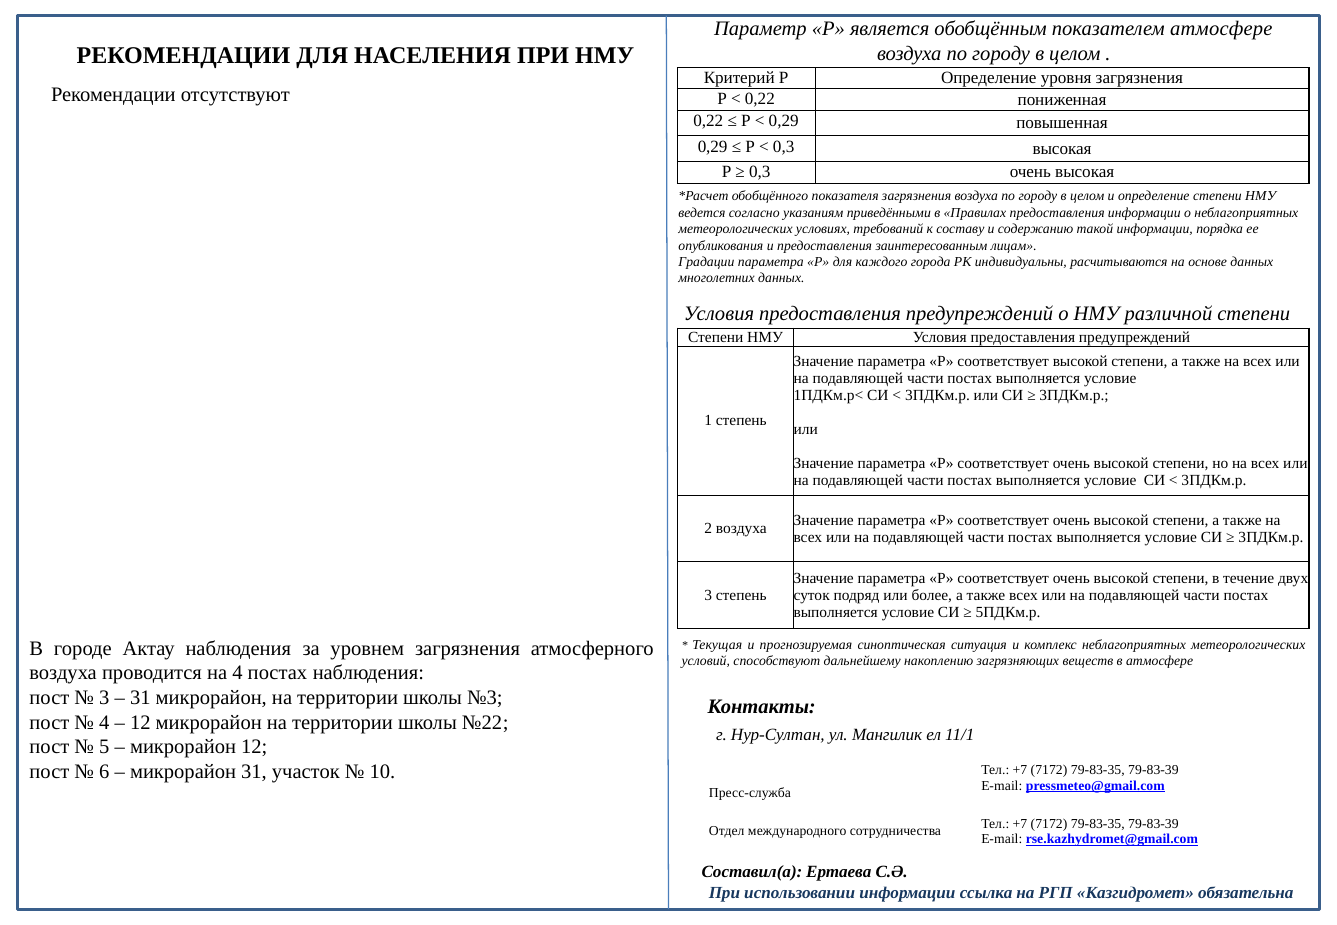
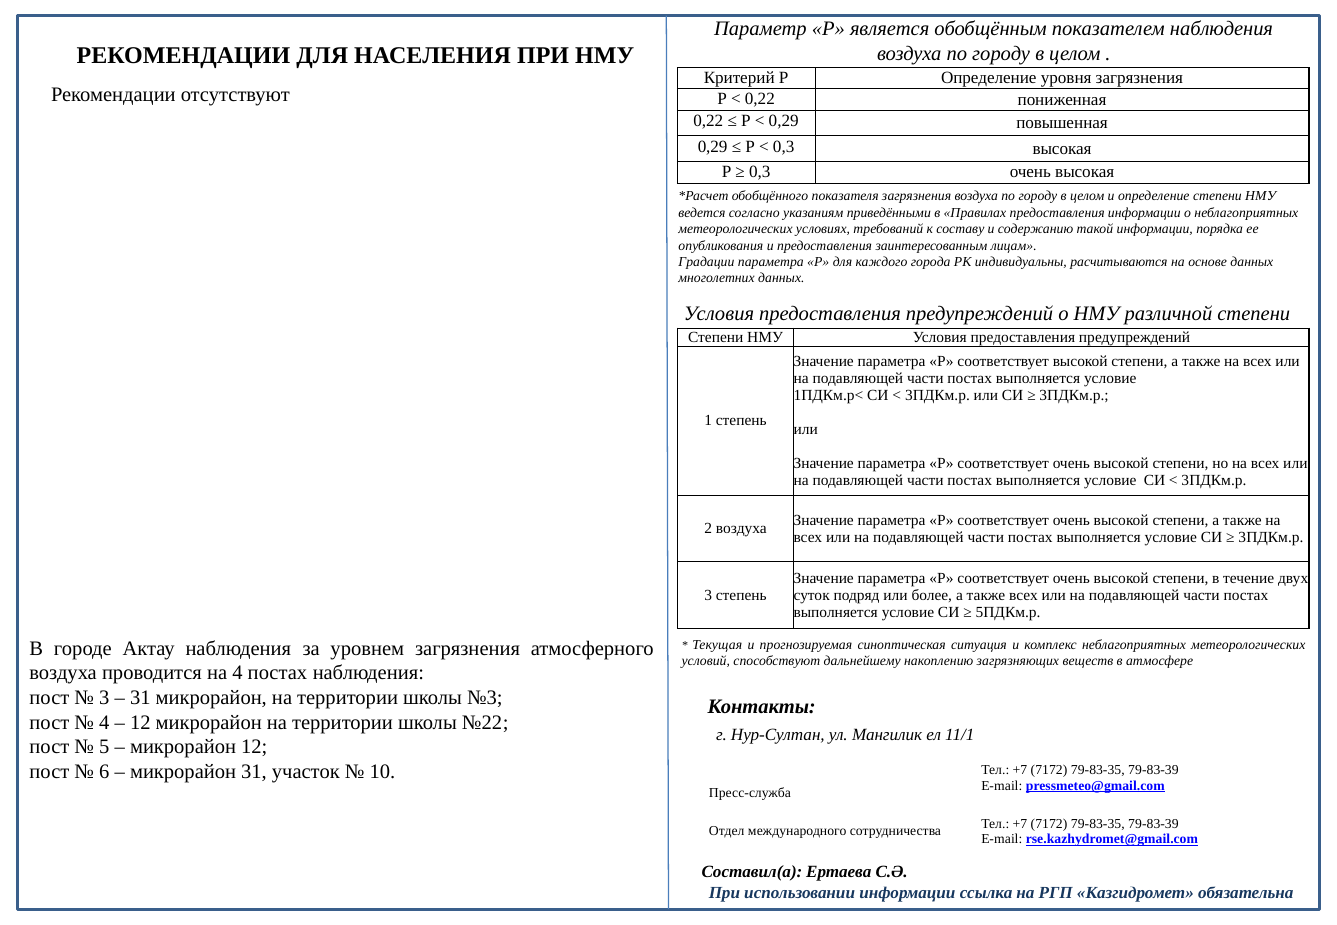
показателем атмосфере: атмосфере -> наблюдения (1221, 29)
